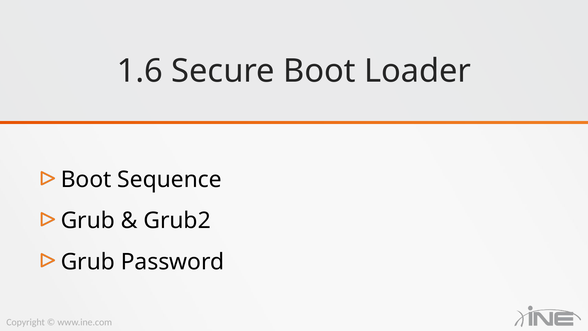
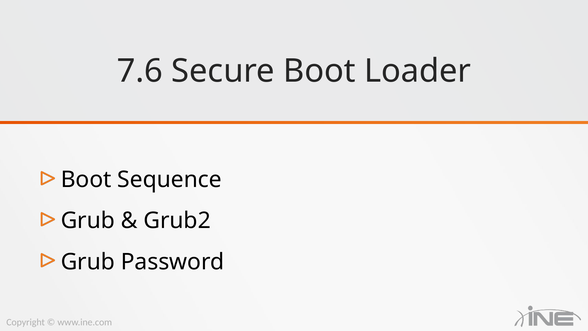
1.6: 1.6 -> 7.6 (140, 71)
